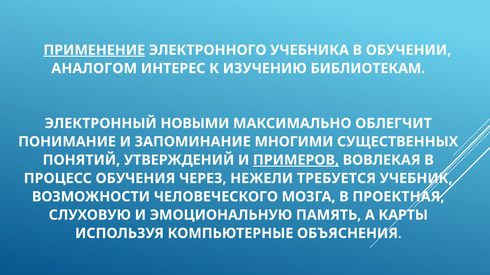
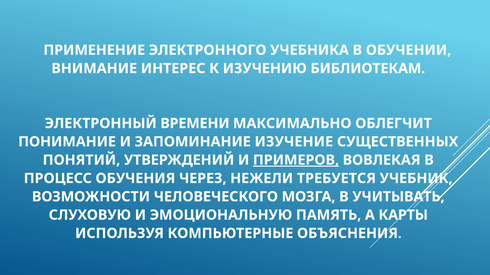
ПРИМЕНЕНИЕ underline: present -> none (94, 50)
АНАЛОГОМ: АНАЛОГОМ -> ВНИМАНИЕ (94, 69)
НОВЫМИ: НОВЫМИ -> ВРЕМЕНИ (195, 124)
МНОГИМИ: МНОГИМИ -> ИЗУЧЕНИЕ (294, 142)
ПРОЕКТНАЯ: ПРОЕКТНАЯ -> УЧИТЫВАТЬ (398, 197)
